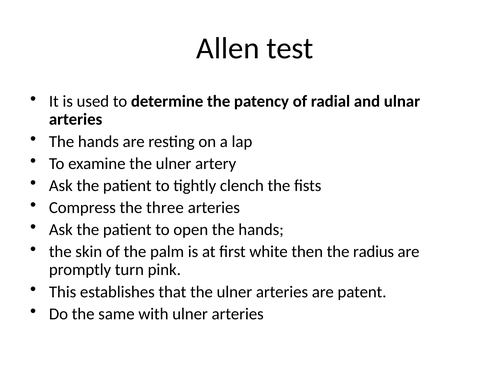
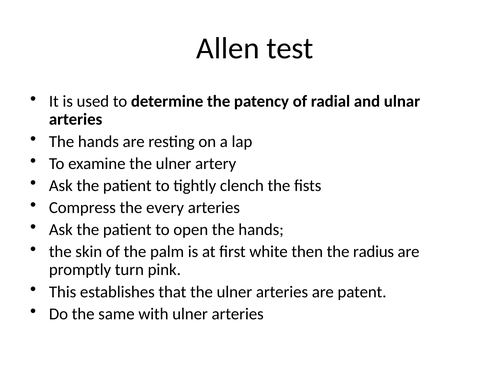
three: three -> every (165, 208)
